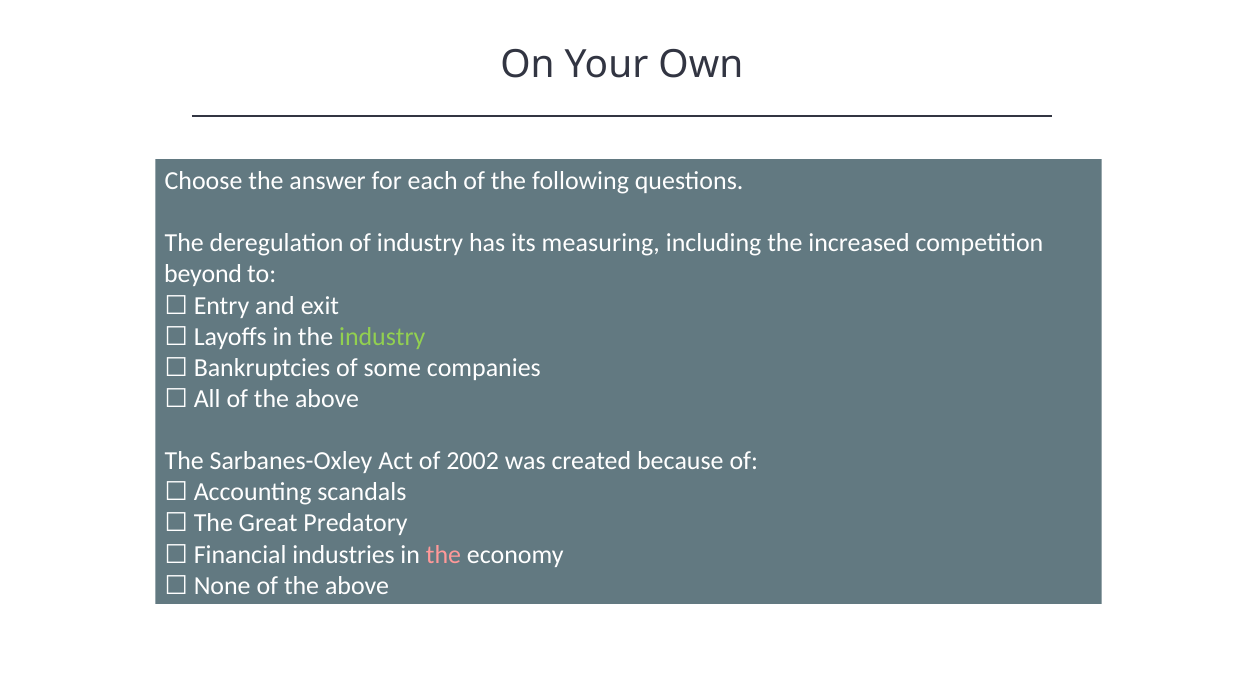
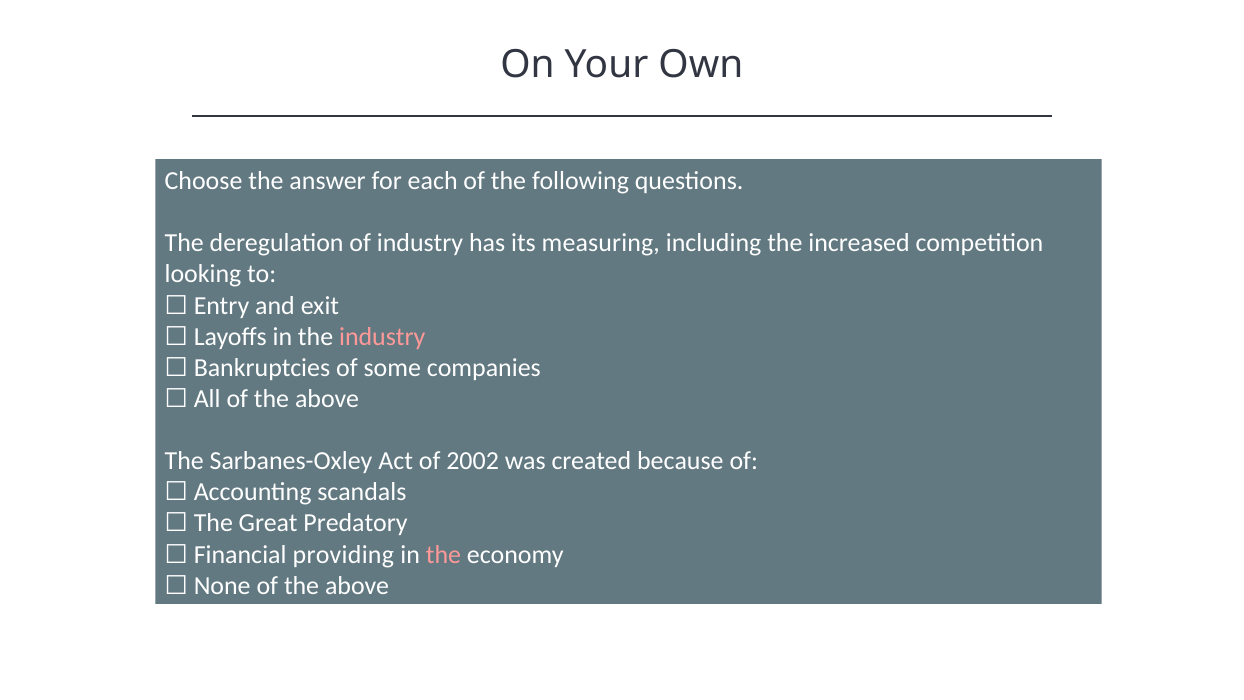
beyond: beyond -> looking (203, 274)
industry colour: light green -> pink (382, 337)
industries: industries -> providing (343, 554)
